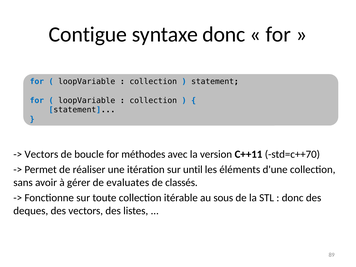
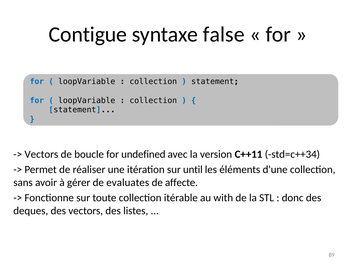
syntaxe donc: donc -> false (224, 34)
méthodes: méthodes -> undefined (143, 154)
std=c++70: std=c++70 -> std=c++34 (292, 154)
classés: classés -> affecte (181, 183)
sous: sous -> with (223, 198)
